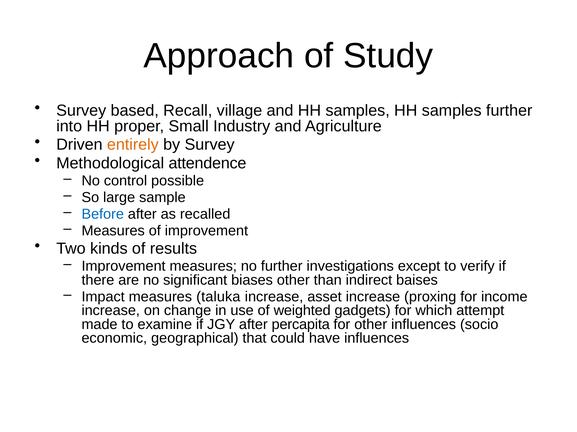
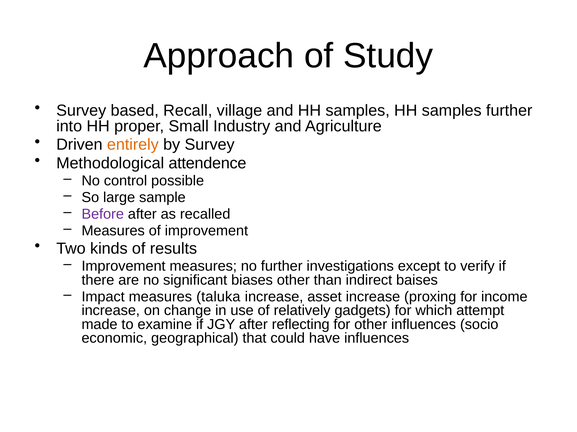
Before colour: blue -> purple (103, 215)
weighted: weighted -> relatively (302, 311)
percapita: percapita -> reflecting (301, 325)
